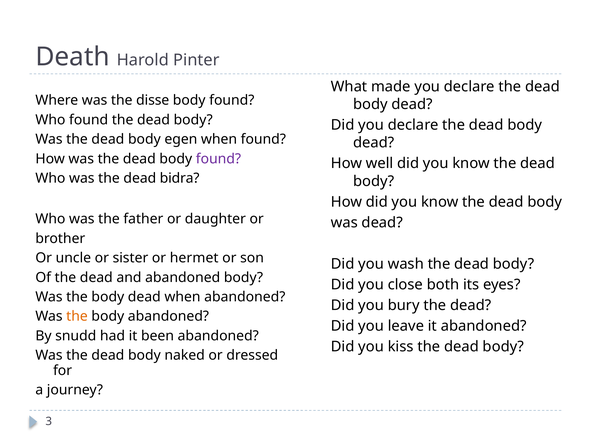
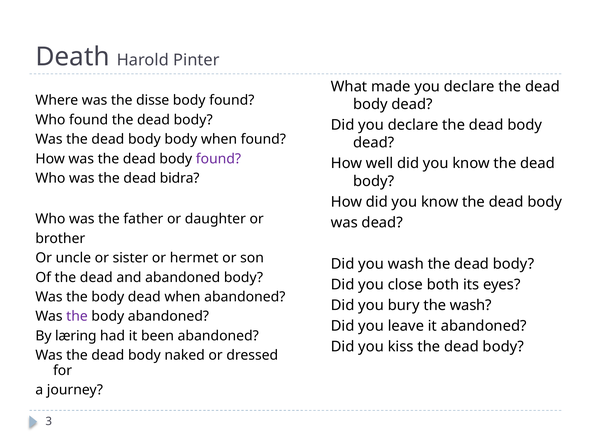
body egen: egen -> body (181, 139)
bury the dead: dead -> wash (471, 305)
the colour: orange -> purple (77, 317)
snudd: snudd -> læring (76, 336)
